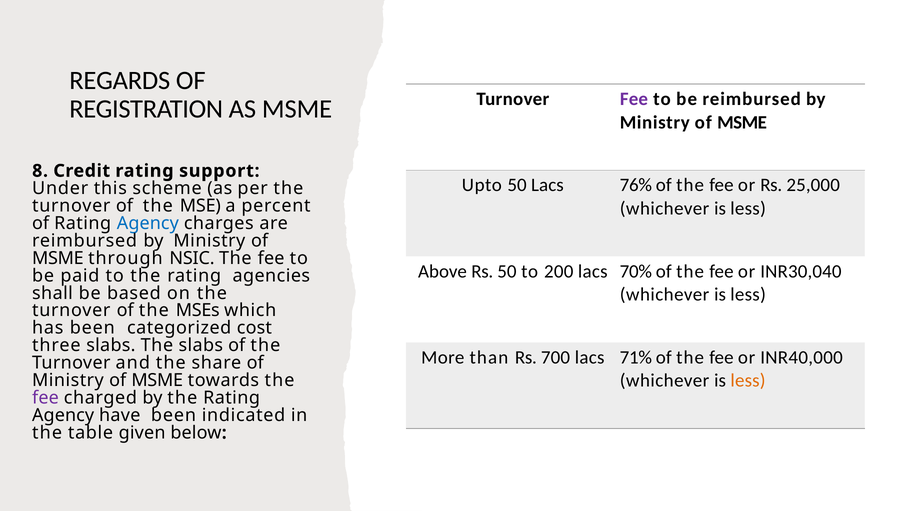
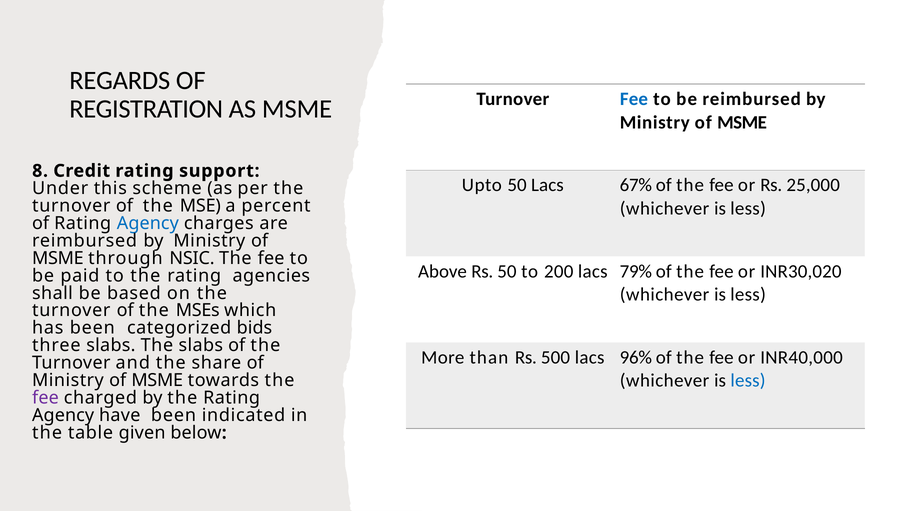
Fee colour: purple -> blue (634, 99)
76%: 76% -> 67% (636, 185)
70%: 70% -> 79% (636, 271)
INR30,040: INR30,040 -> INR30,020 (801, 271)
cost: cost -> bids (254, 328)
700: 700 -> 500 (555, 358)
71%: 71% -> 96% (636, 358)
less colour: orange -> blue (748, 381)
